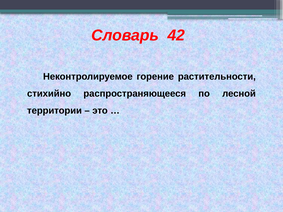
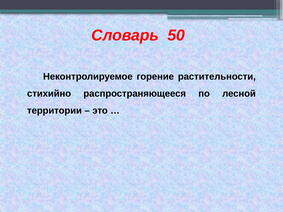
42: 42 -> 50 (176, 35)
